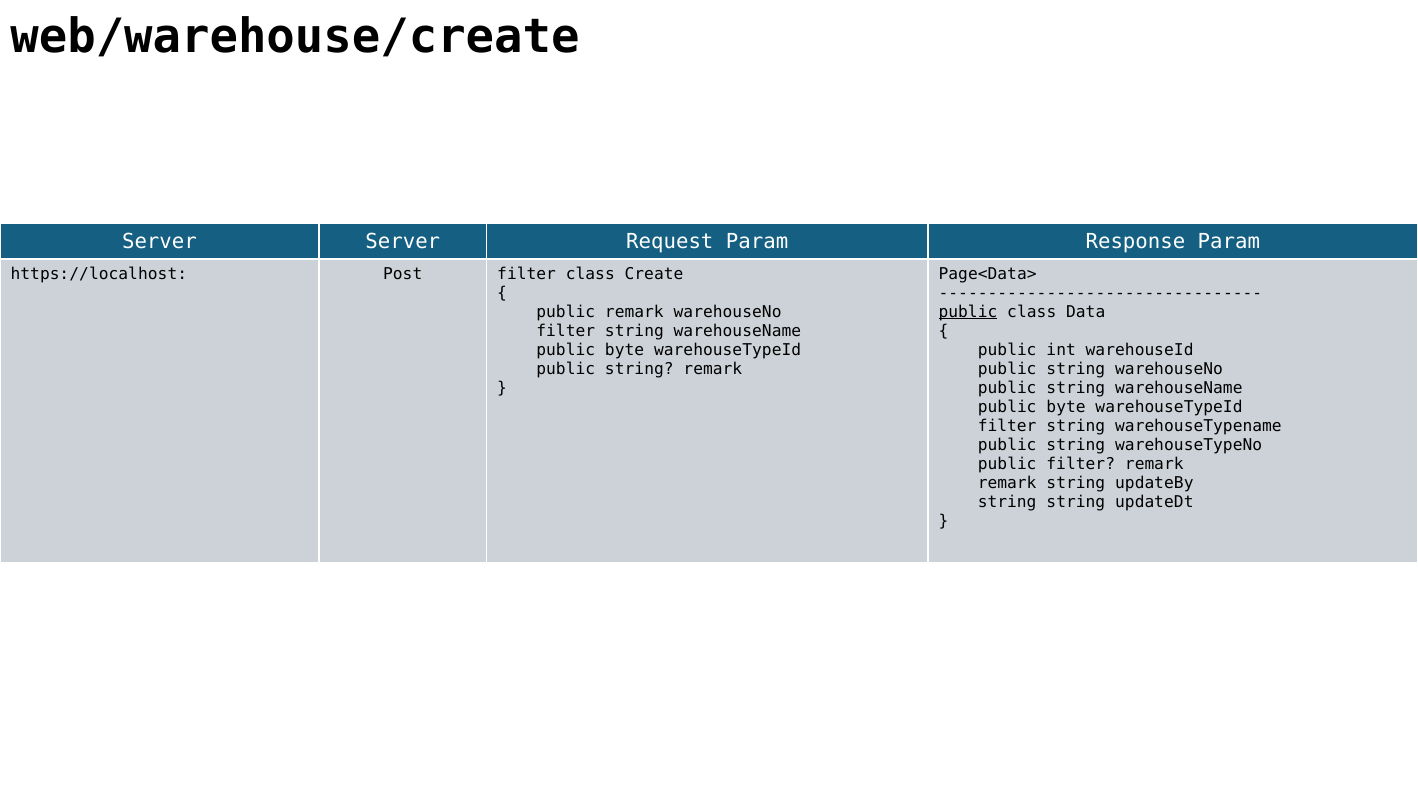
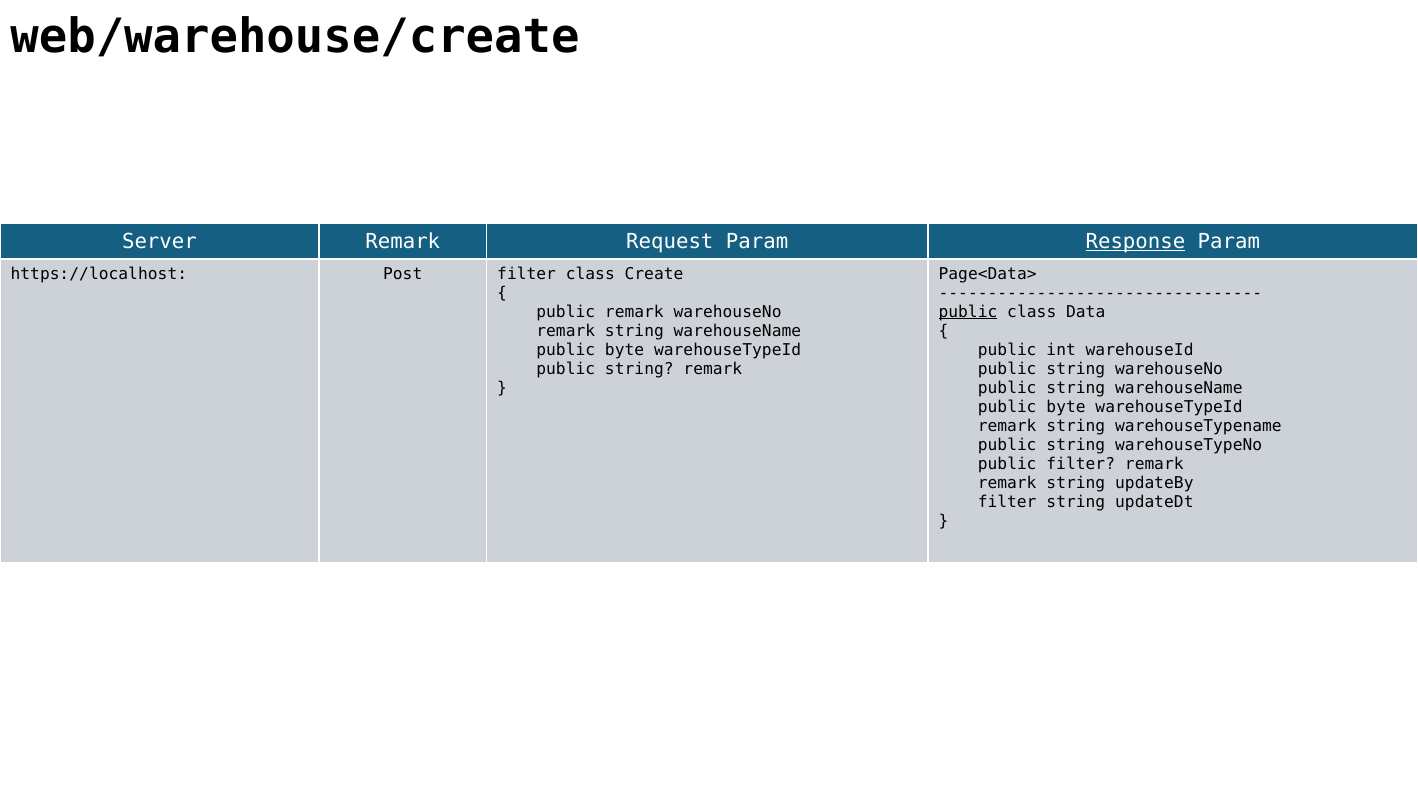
Server Server: Server -> Remark (403, 241)
Response underline: none -> present (1135, 241)
filter: filter -> remark (566, 331)
filter: filter -> remark (1007, 426)
string: string -> filter (1007, 501)
